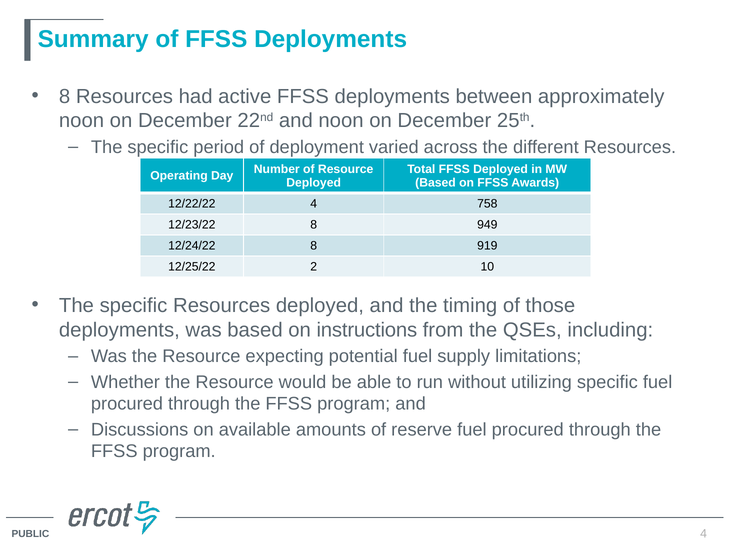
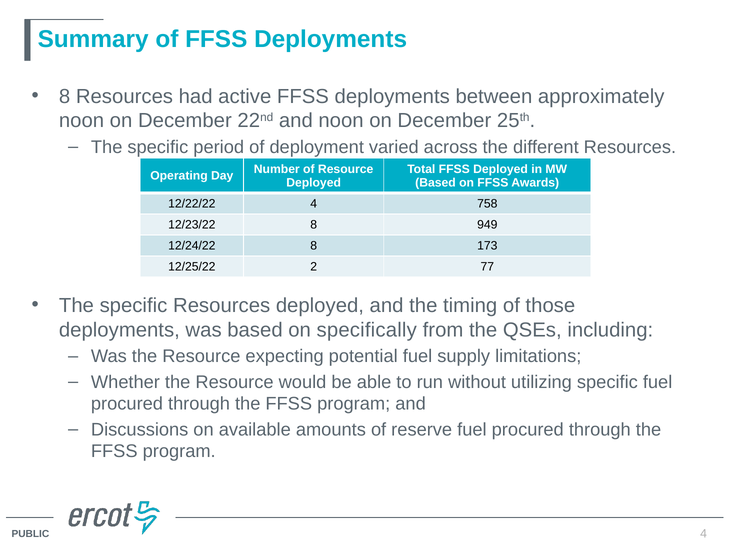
919: 919 -> 173 (487, 246)
10: 10 -> 77 (487, 267)
instructions: instructions -> specifically (367, 330)
